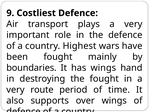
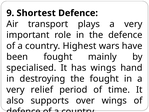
Costliest: Costliest -> Shortest (36, 13)
boundaries: boundaries -> specialised (31, 68)
route: route -> relief (42, 89)
